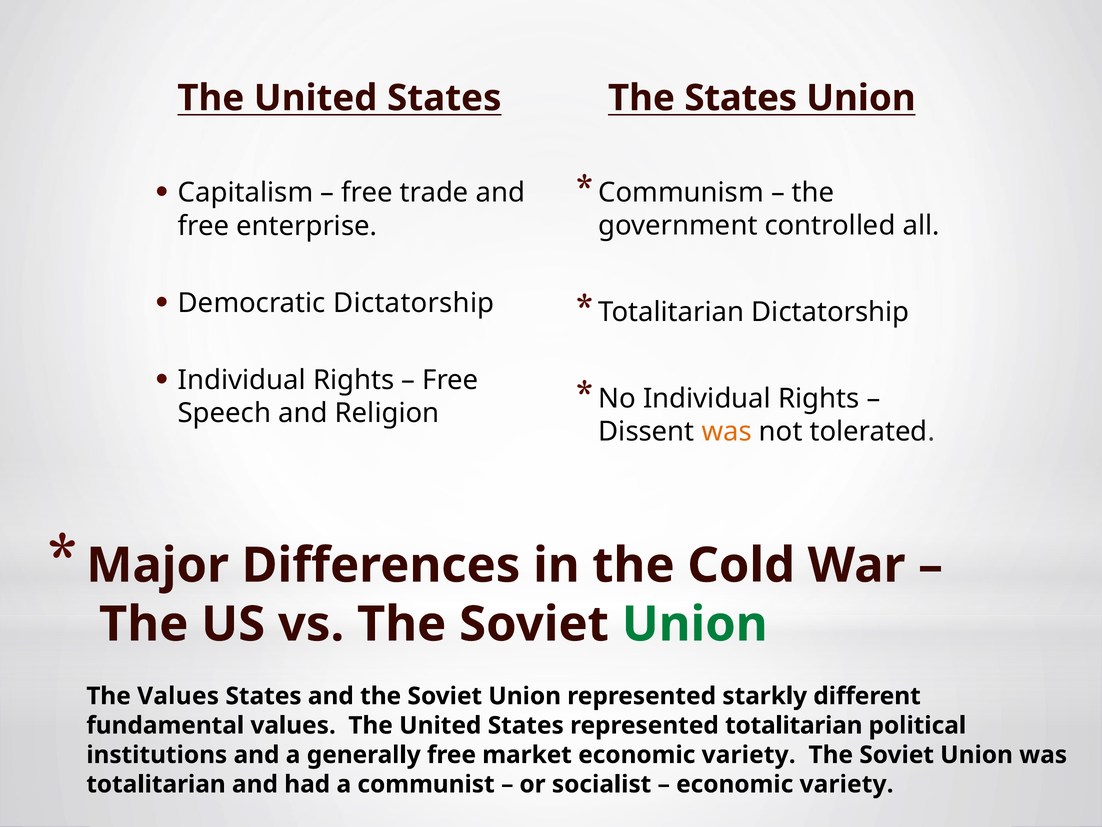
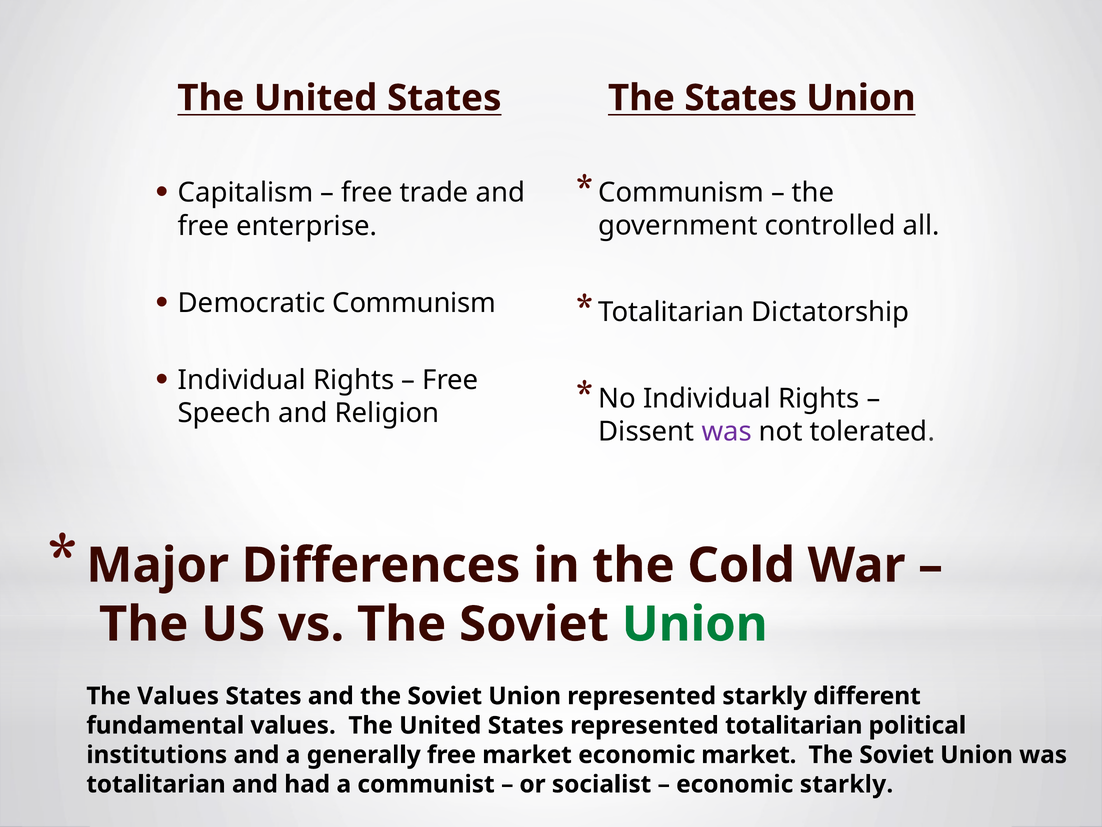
Democratic Dictatorship: Dictatorship -> Communism (414, 303)
was colour: orange -> purple (727, 431)
market economic variety: variety -> market (749, 754)
variety: variety -> starkly (847, 784)
